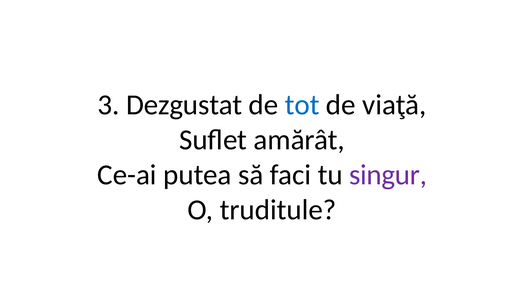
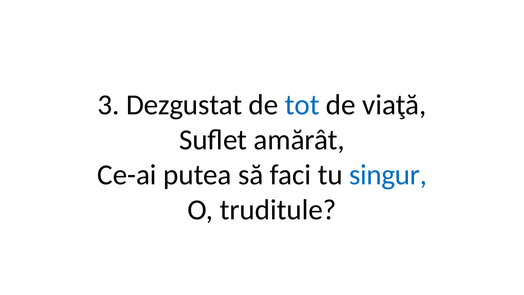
singur colour: purple -> blue (388, 175)
